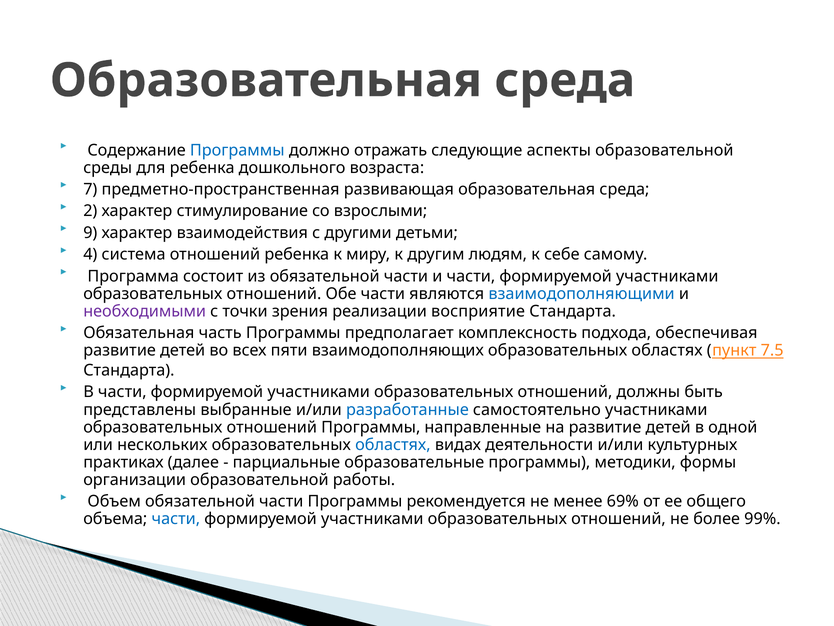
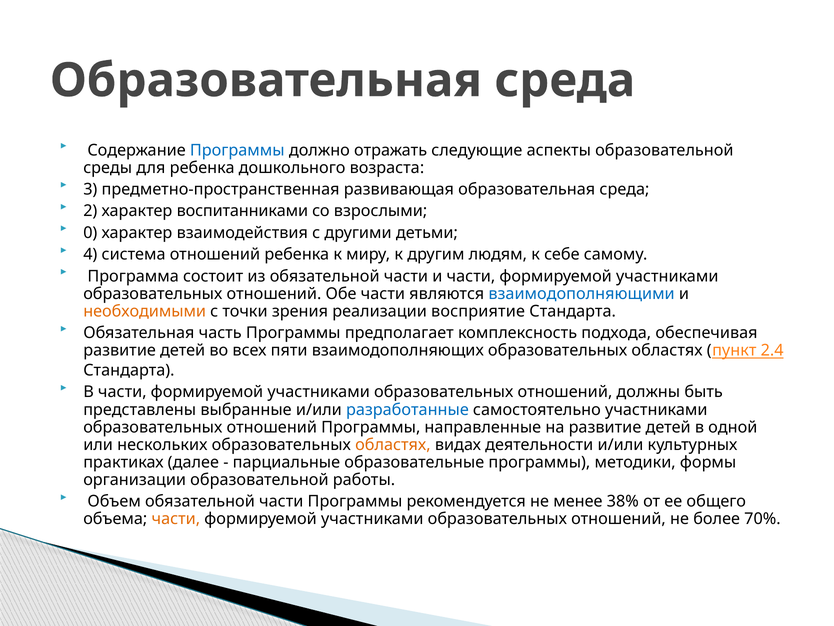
7: 7 -> 3 (90, 189)
стимулирование: стимулирование -> воспитанниками (242, 211)
9: 9 -> 0 (90, 233)
необходимыми colour: purple -> orange (145, 311)
7.5: 7.5 -> 2.4 (772, 350)
областях colour: blue -> orange (393, 444)
69%: 69% -> 38% (623, 501)
части colour: blue -> orange (176, 519)
99%: 99% -> 70% (762, 519)
